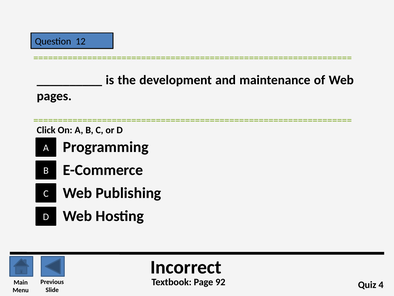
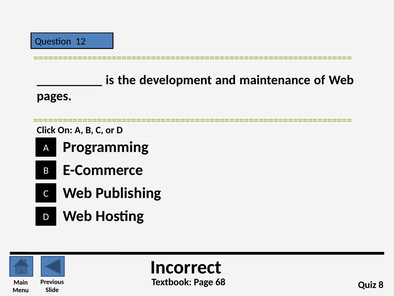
92: 92 -> 68 (220, 282)
4: 4 -> 8 (381, 284)
